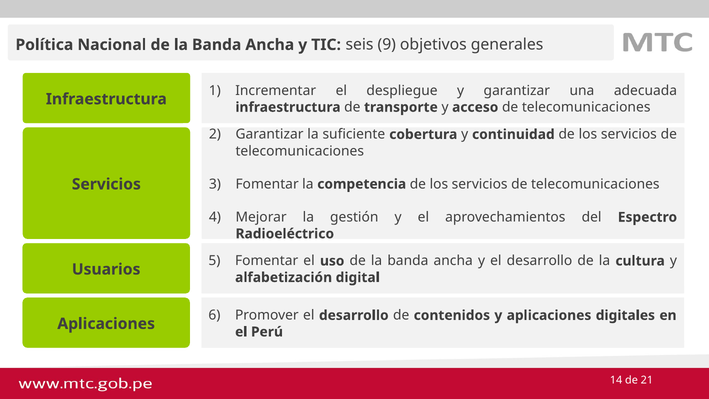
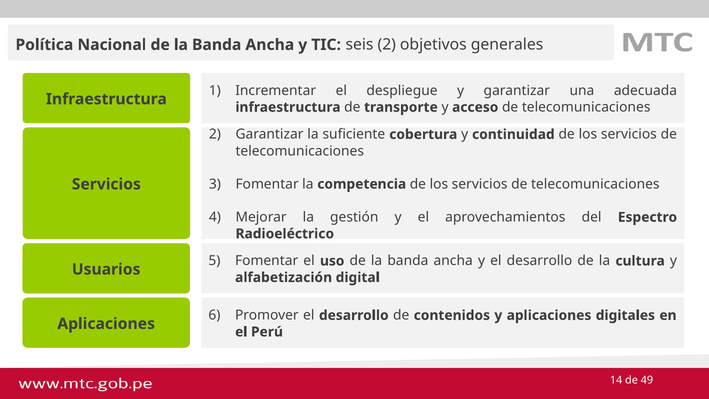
seis 9: 9 -> 2 (387, 45)
21: 21 -> 49 (647, 380)
